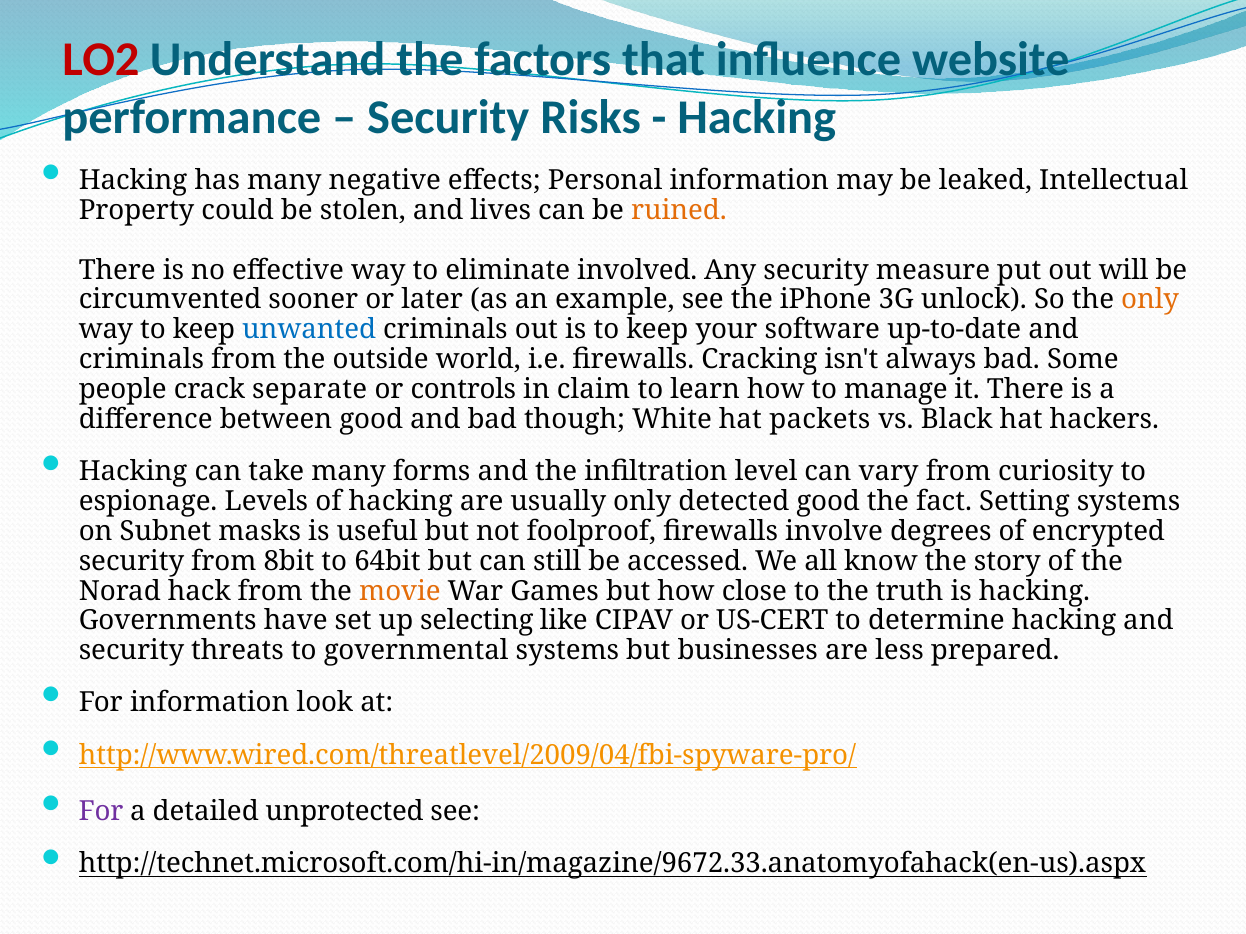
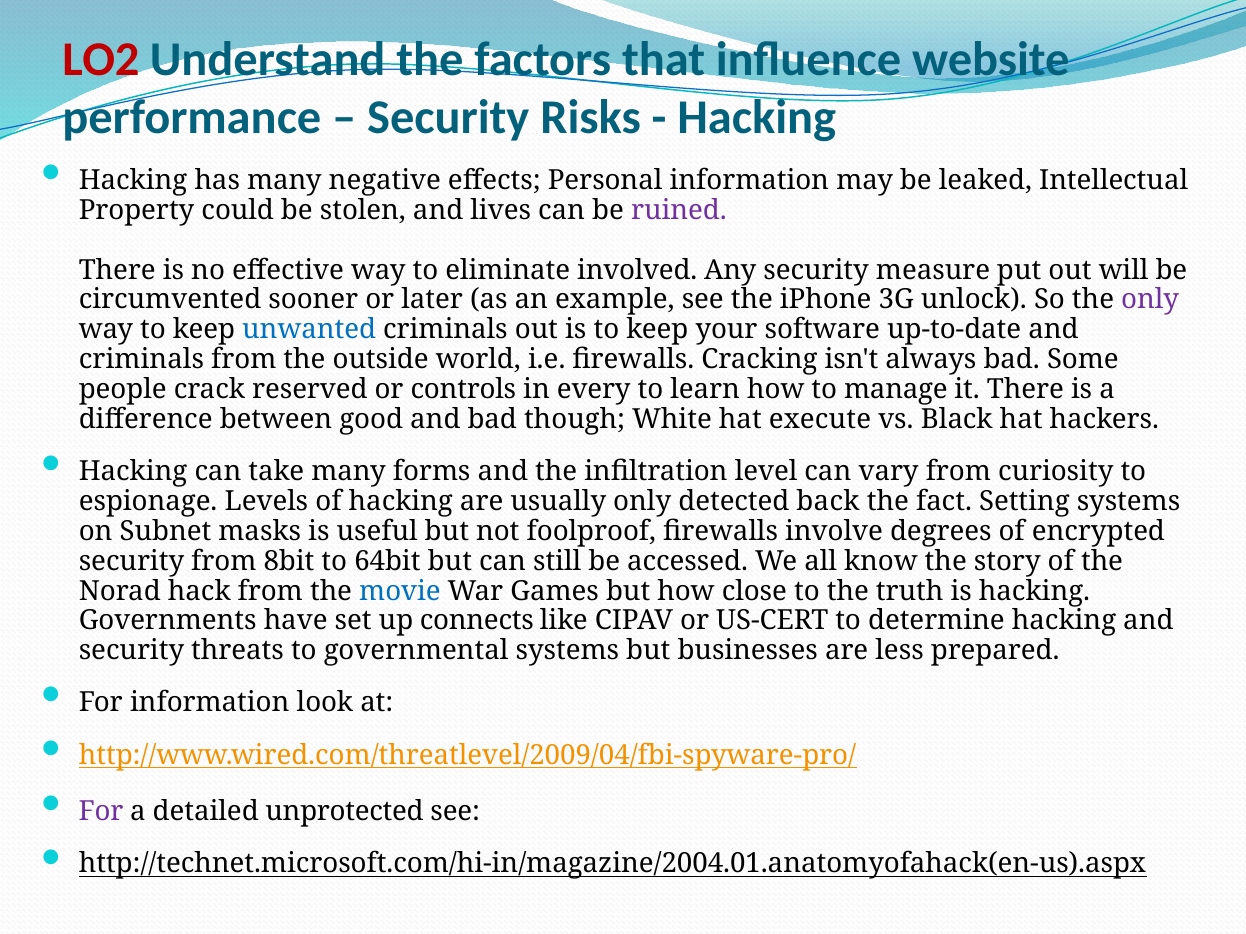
ruined colour: orange -> purple (679, 210)
only colour: orange -> purple (1150, 300)
separate: separate -> reserved (310, 390)
claim: claim -> every (594, 390)
packets: packets -> execute (820, 419)
detected good: good -> back (828, 502)
movie colour: orange -> blue (400, 591)
selecting: selecting -> connects (477, 621)
http://technet.microsoft.com/hi-in/magazine/9672.33.anatomyofahack(en-us).aspx: http://technet.microsoft.com/hi-in/magazine/9672.33.anatomyofahack(en-us).aspx -> http://technet.microsoft.com/hi-in/magazine/2004.01.anatomyofahack(en-us).aspx (612, 864)
